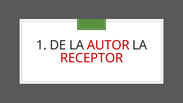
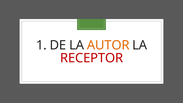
AUTOR colour: red -> orange (108, 45)
